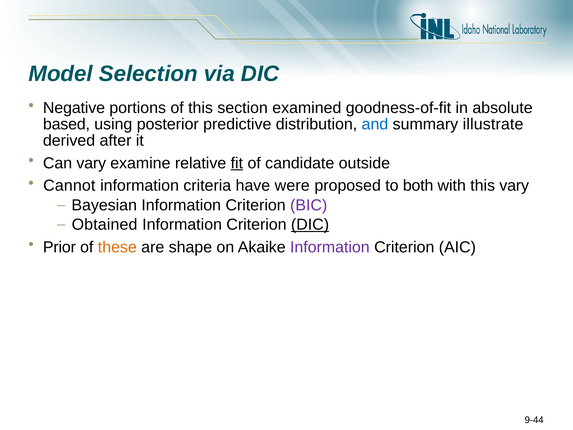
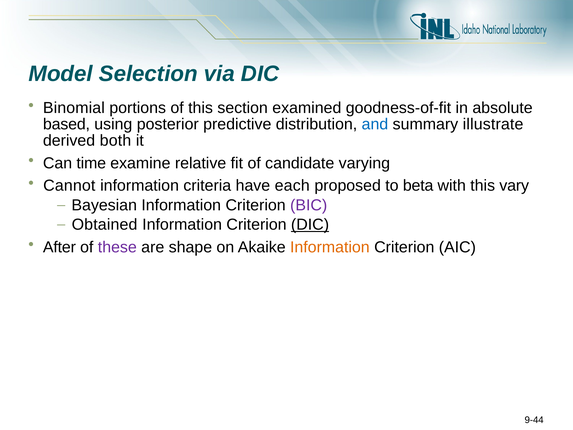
Negative: Negative -> Binomial (74, 108)
after: after -> both (115, 140)
Can vary: vary -> time (91, 163)
fit underline: present -> none (237, 163)
outside: outside -> varying (364, 163)
were: were -> each (292, 186)
both: both -> beta (418, 186)
Prior: Prior -> After (59, 247)
these colour: orange -> purple (117, 247)
Information colour: purple -> orange (330, 247)
